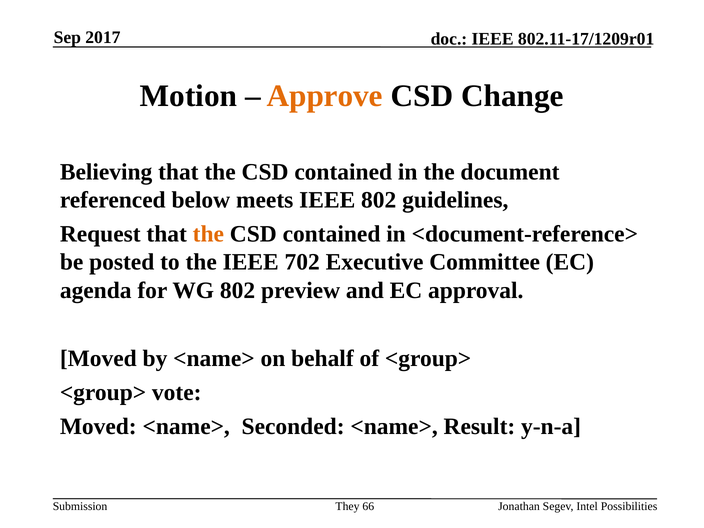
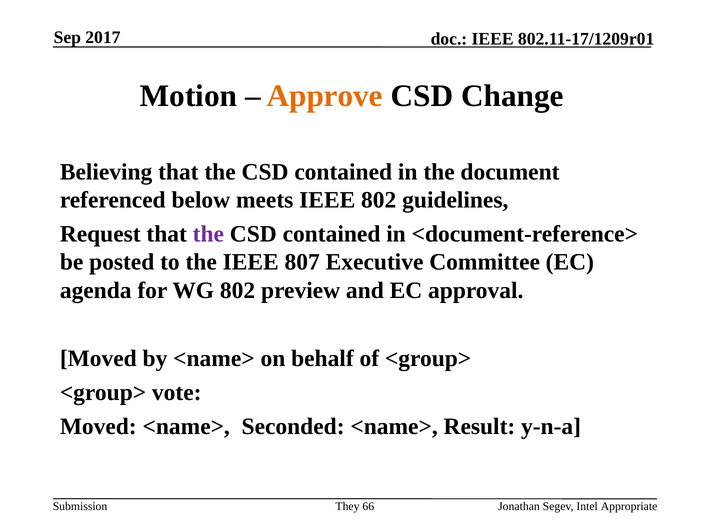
the colour: orange -> purple (208, 234)
702: 702 -> 807 (302, 262)
Possibilities: Possibilities -> Appropriate (629, 506)
